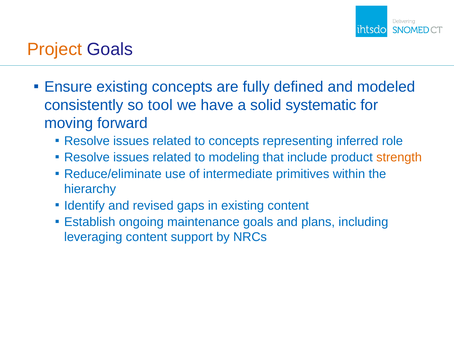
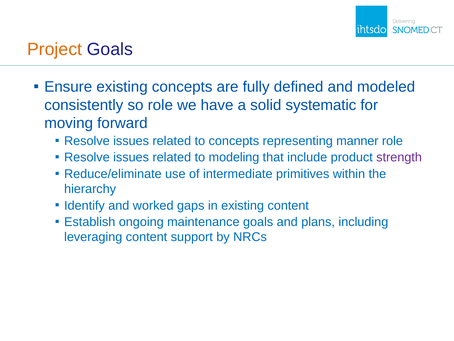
so tool: tool -> role (160, 105)
inferred: inferred -> manner (357, 141)
strength colour: orange -> purple (399, 157)
revised: revised -> worked (153, 205)
